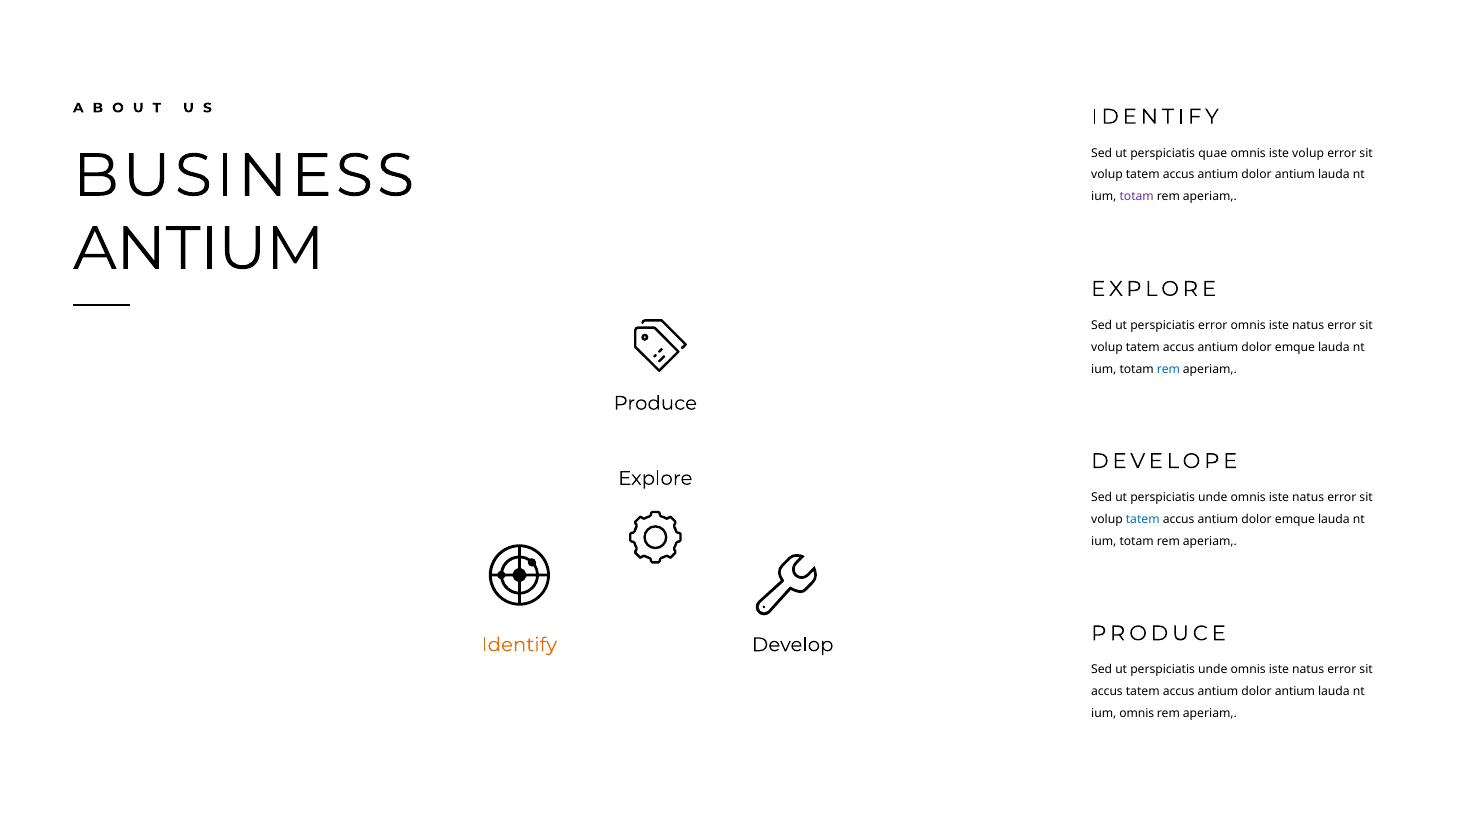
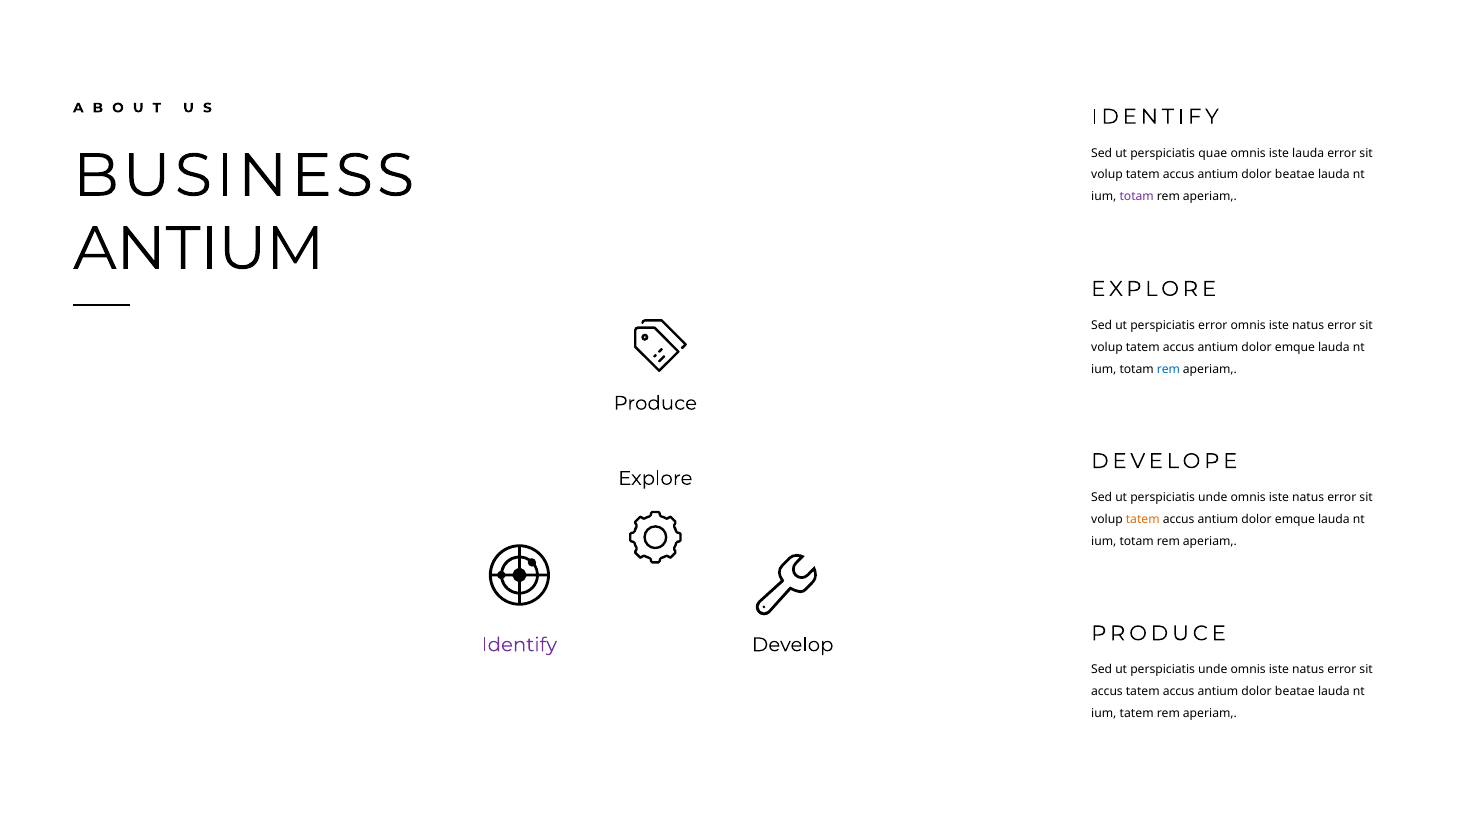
iste volup: volup -> lauda (1308, 153)
antium: antium -> beatae (1295, 175)
tatem colour: blue -> orange (1143, 519)
Identify colour: orange -> purple (519, 645)
antium: antium -> beatae (1295, 691)
ium omnis: omnis -> tatem (1137, 713)
